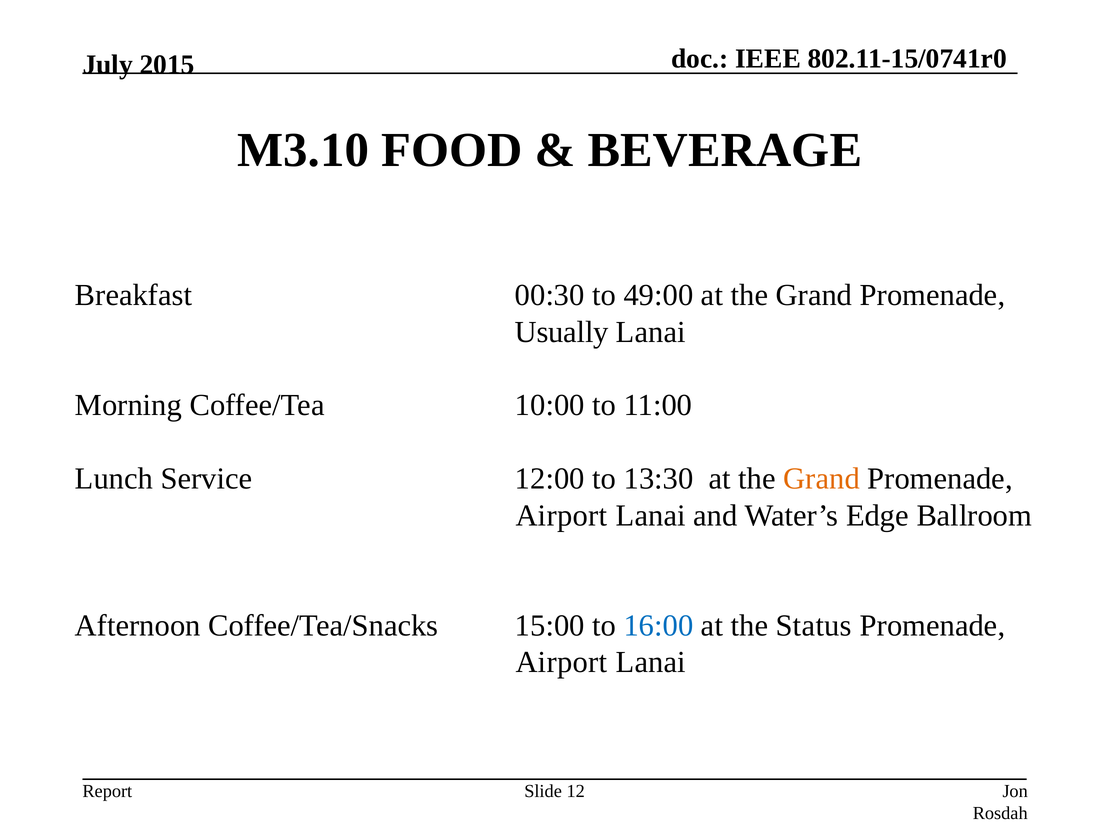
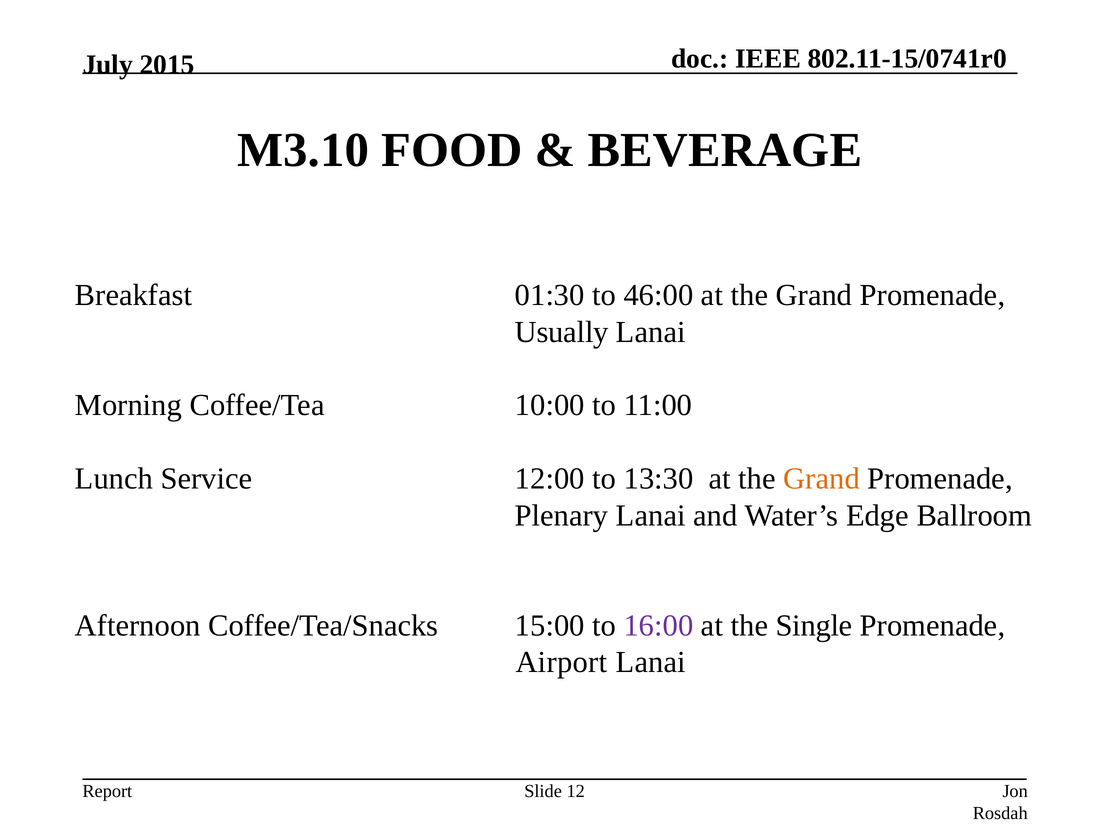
00:30: 00:30 -> 01:30 (550, 295)
49:00: 49:00 -> 46:00 (658, 295)
Airport: Airport -> Plenary (562, 515)
16:00 colour: blue -> purple (658, 625)
Status: Status -> Single (814, 625)
